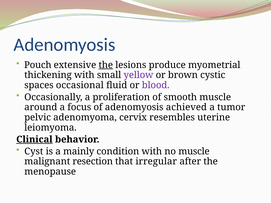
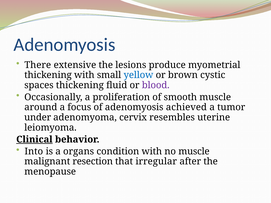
Pouch: Pouch -> There (38, 65)
the underline: present -> none (106, 65)
yellow colour: purple -> blue (138, 75)
spaces occasional: occasional -> thickening (80, 85)
pelvic: pelvic -> under (38, 118)
Cyst: Cyst -> Into (34, 152)
mainly: mainly -> organs (79, 152)
